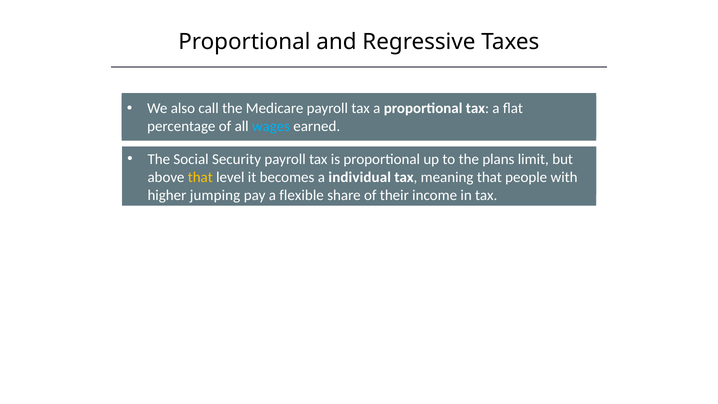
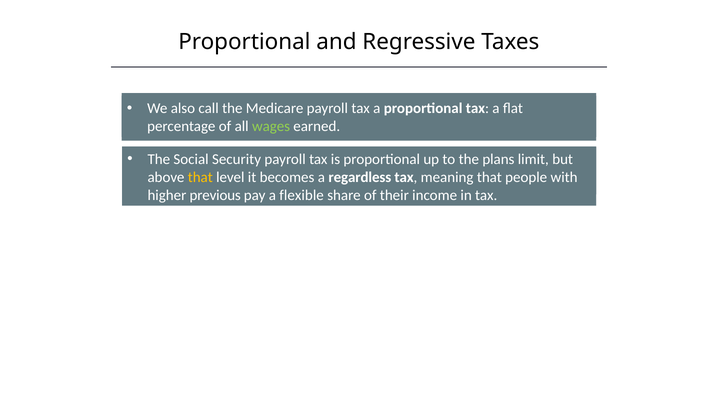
wages colour: light blue -> light green (271, 126)
individual: individual -> regardless (360, 177)
jumping: jumping -> previous (215, 195)
